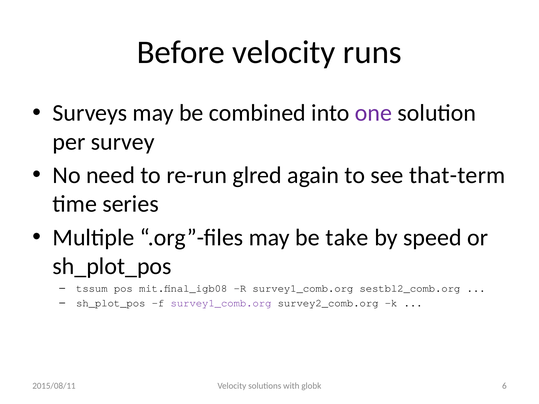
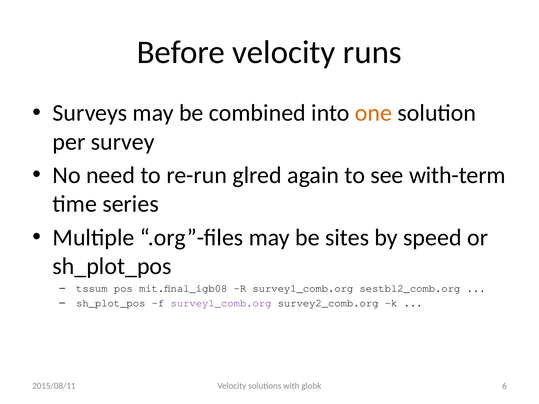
one colour: purple -> orange (373, 113)
that-term: that-term -> with-term (457, 175)
take: take -> sites (347, 238)
